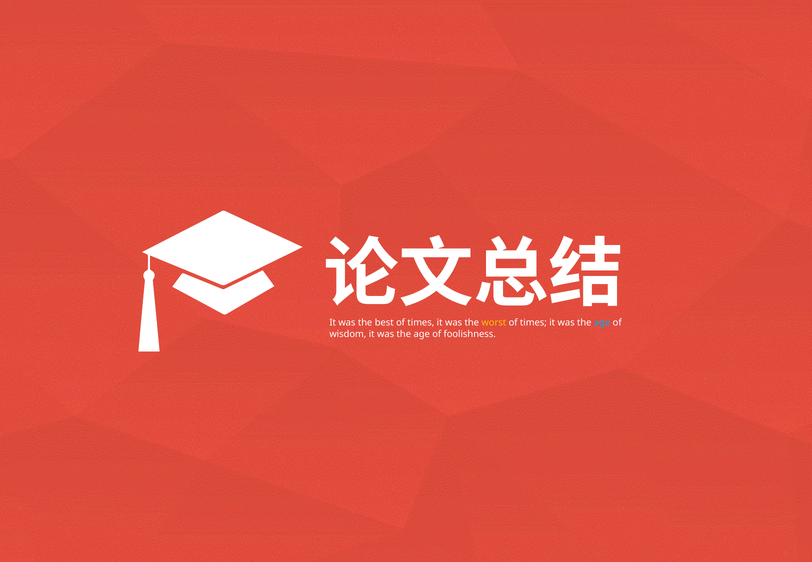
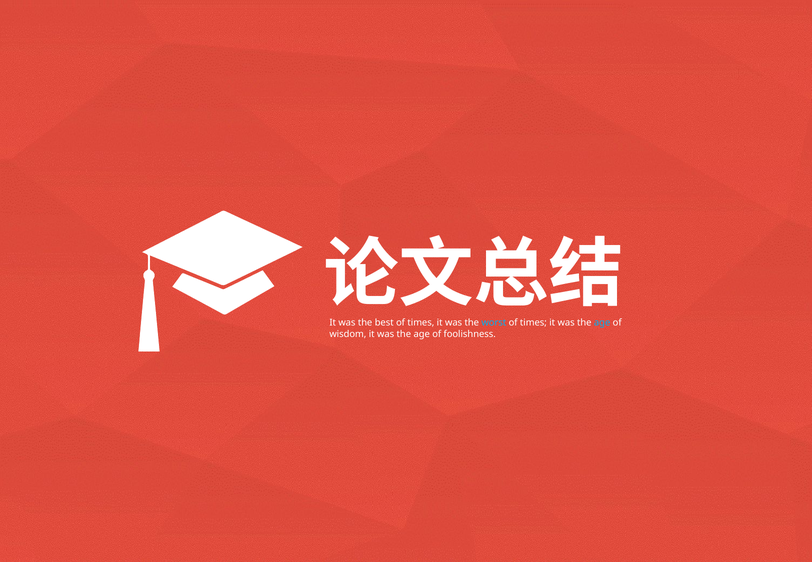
worst colour: yellow -> light blue (494, 323)
